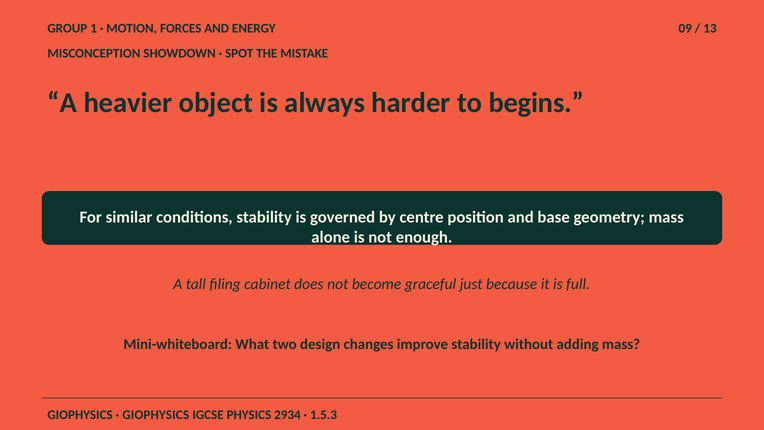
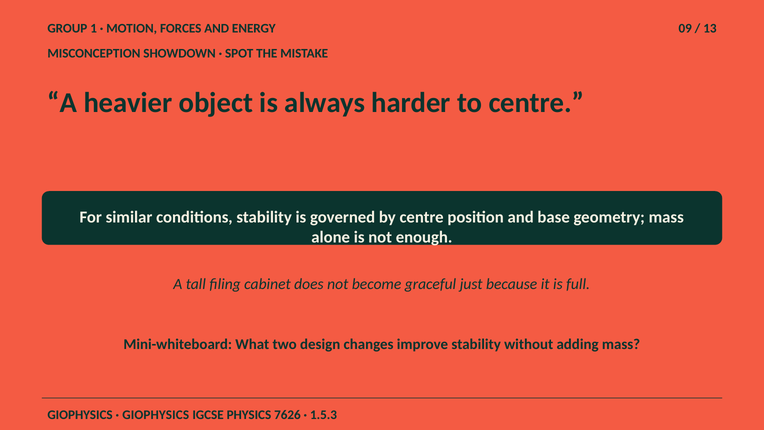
to begins: begins -> centre (536, 103)
2934: 2934 -> 7626 (287, 414)
